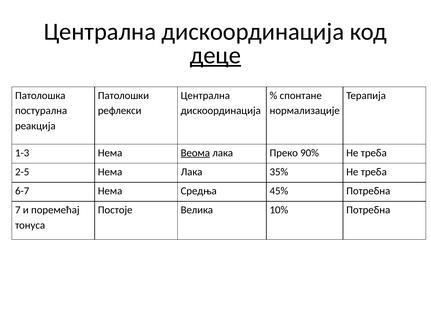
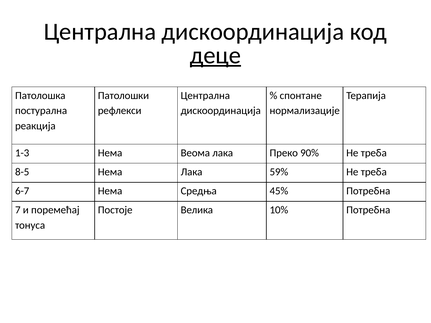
Веома underline: present -> none (195, 153)
2-5: 2-5 -> 8-5 (22, 172)
35%: 35% -> 59% (279, 172)
